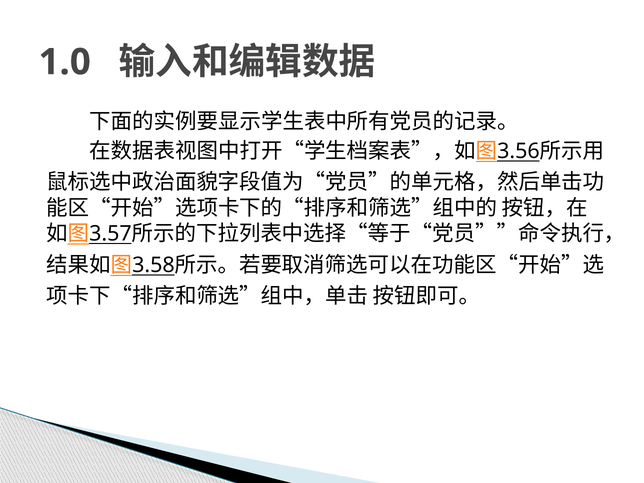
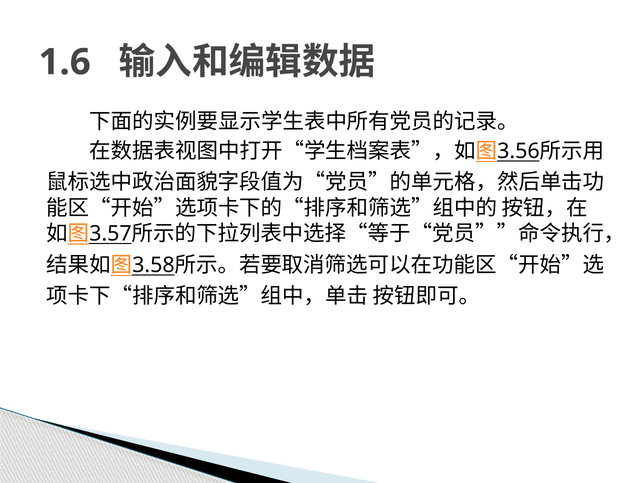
1.0: 1.0 -> 1.6 (65, 62)
